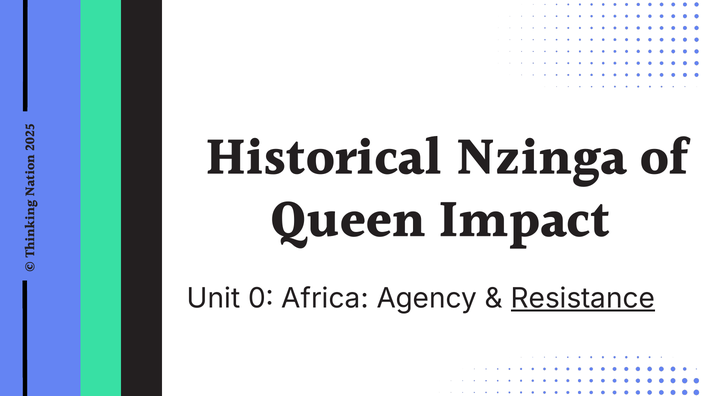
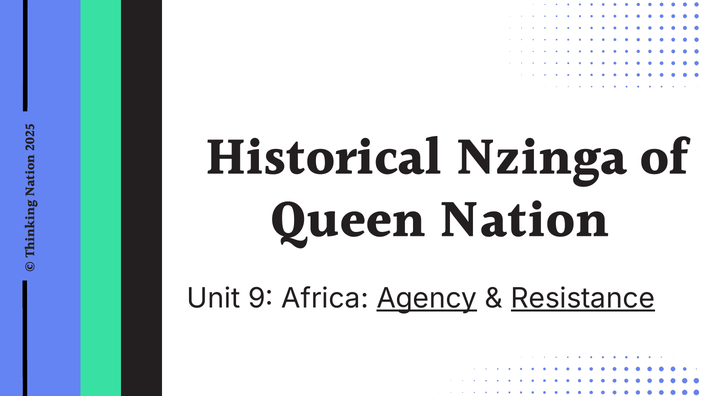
Impact: Impact -> Nation (524, 221)
Unit 0: 0 -> 9 (261, 299)
Agency underline: none -> present (427, 299)
